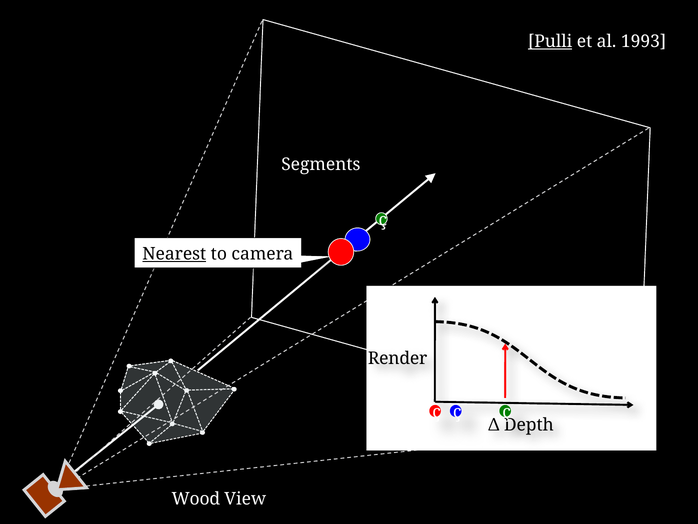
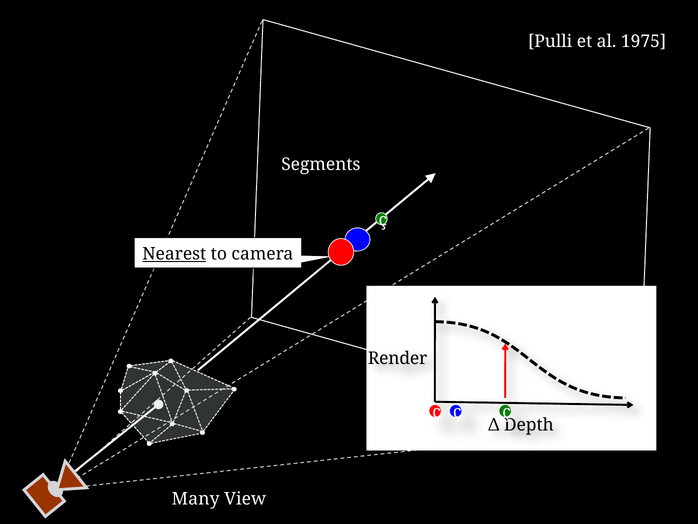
Pulli underline: present -> none (550, 41)
1993: 1993 -> 1975 (644, 41)
Wood: Wood -> Many (196, 498)
